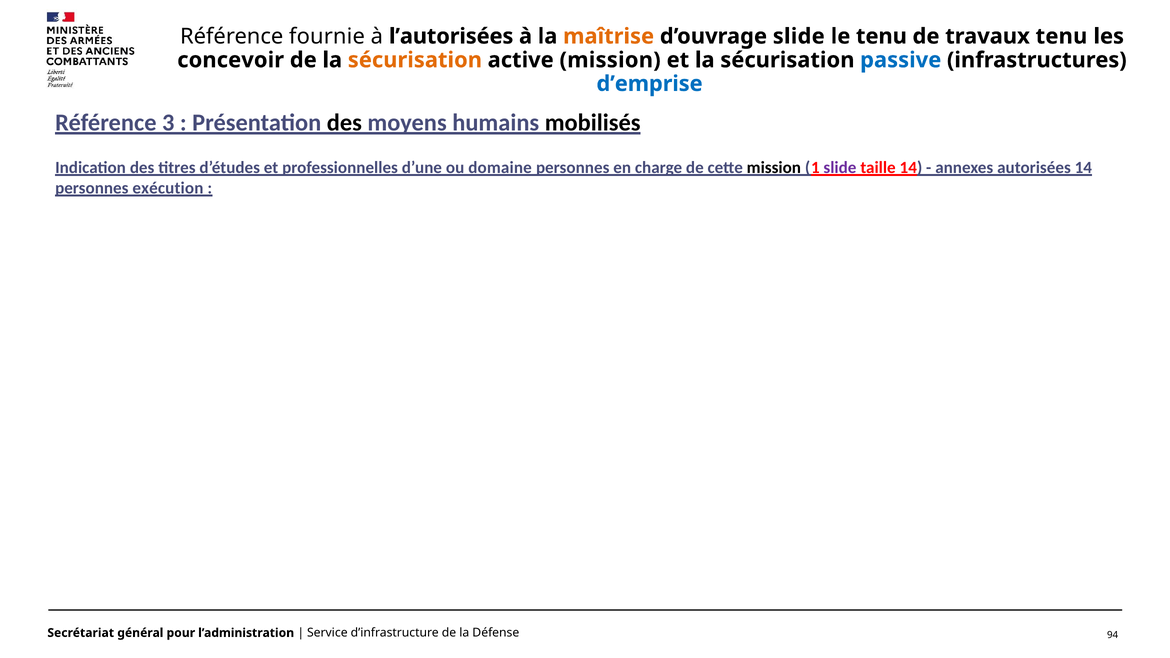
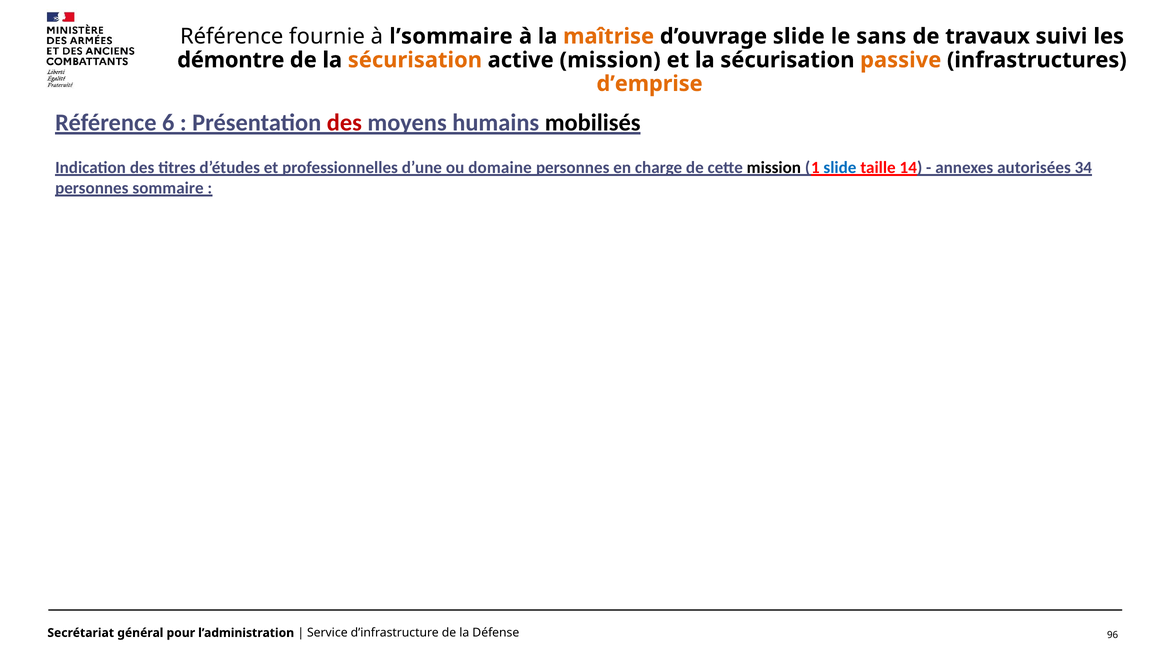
l’autorisées: l’autorisées -> l’sommaire (451, 36)
le tenu: tenu -> sans (881, 36)
travaux tenu: tenu -> suivi (1061, 36)
concevoir: concevoir -> démontre (231, 60)
passive colour: blue -> orange (901, 60)
d’emprise colour: blue -> orange (650, 84)
3: 3 -> 6 (168, 123)
des colour: black -> red (344, 123)
slide colour: purple -> blue (840, 168)
autorisées 14: 14 -> 34 (1083, 168)
exécution: exécution -> sommaire (168, 188)
94: 94 -> 96 (1113, 635)
